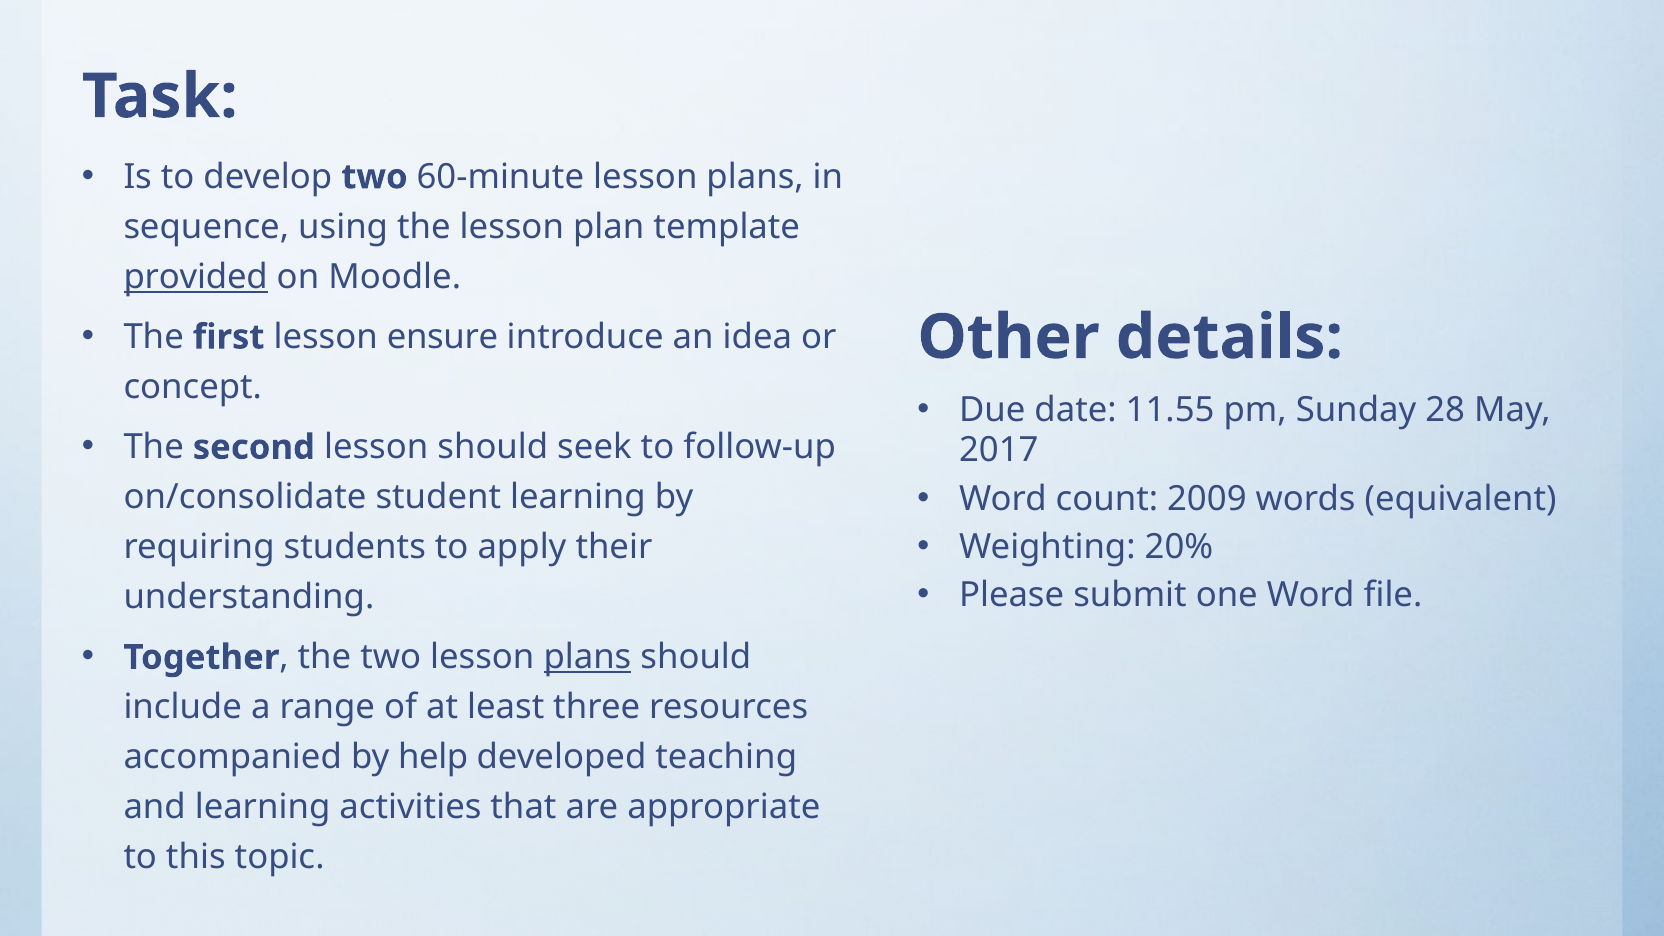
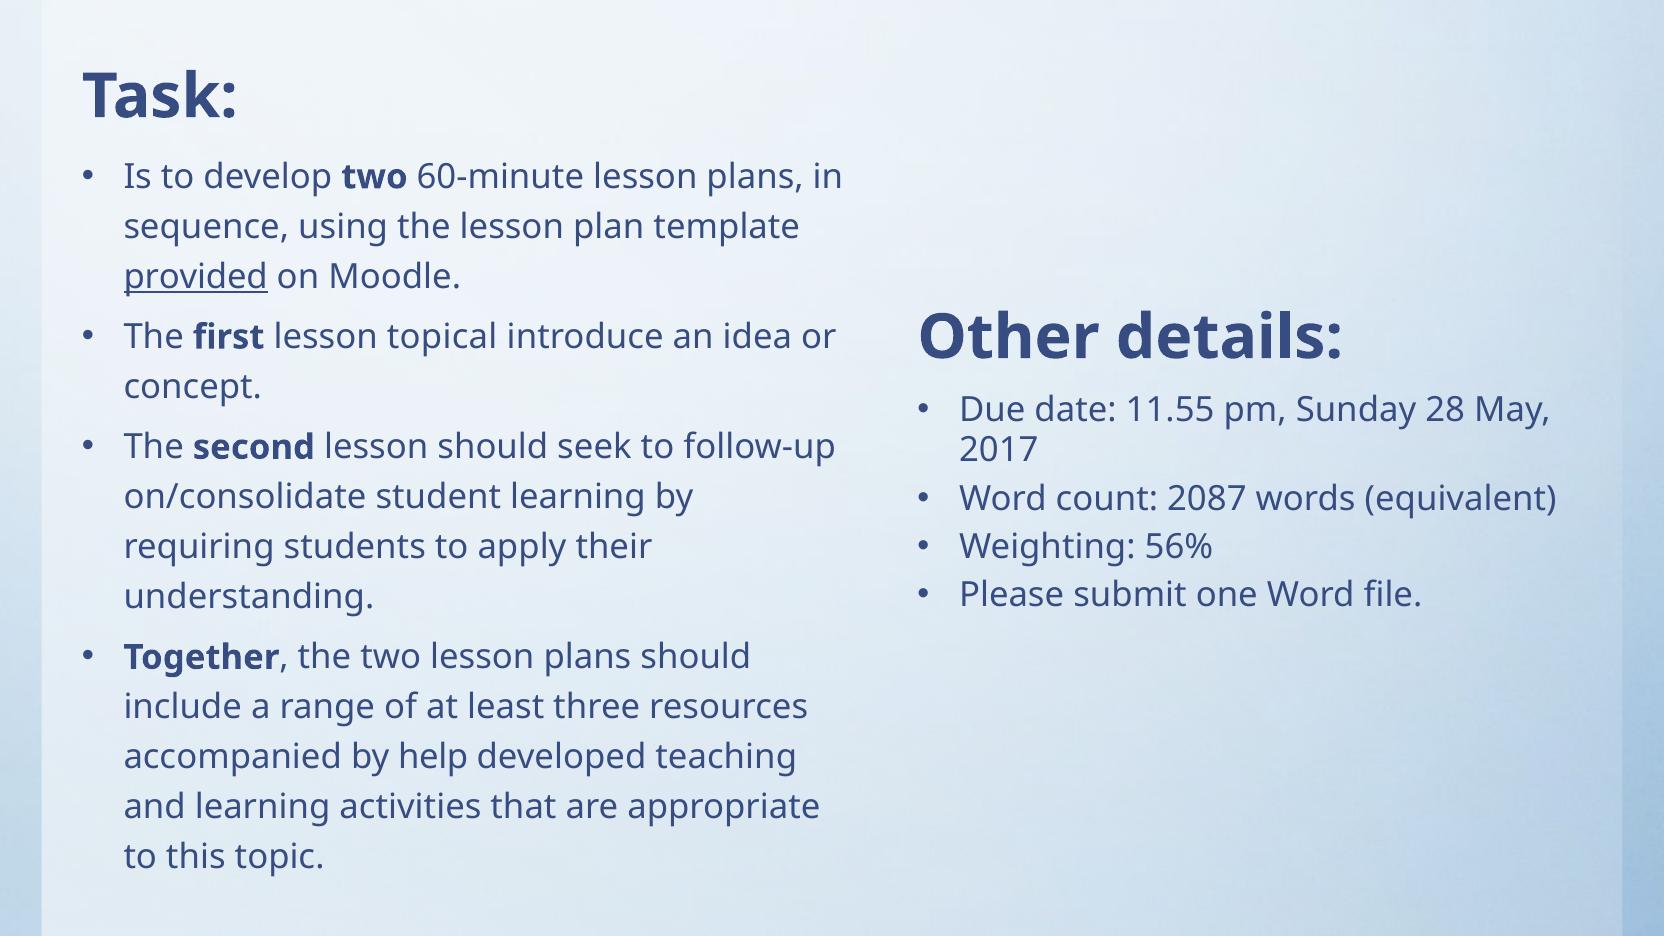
ensure: ensure -> topical (442, 337)
2009: 2009 -> 2087 (1207, 499)
20%: 20% -> 56% (1179, 547)
plans underline: present -> none (587, 658)
